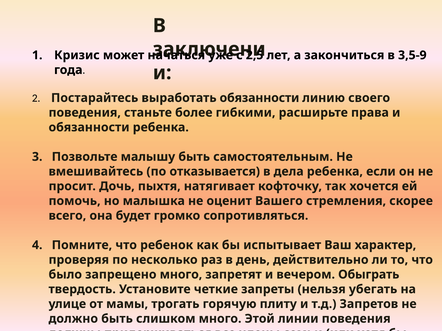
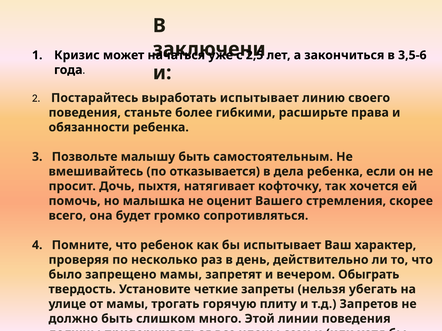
3,5-9: 3,5-9 -> 3,5-6 (412, 55)
выработать обязанности: обязанности -> испытывает (259, 98)
запрещено много: много -> мамы (181, 275)
